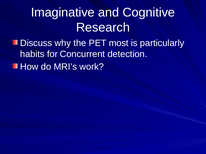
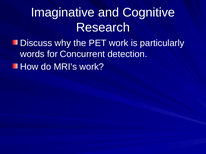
PET most: most -> work (119, 43)
habits: habits -> words (32, 54)
